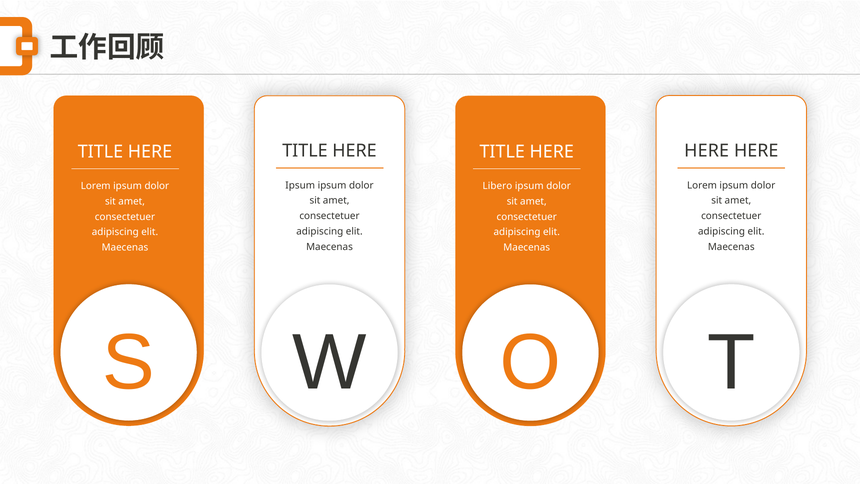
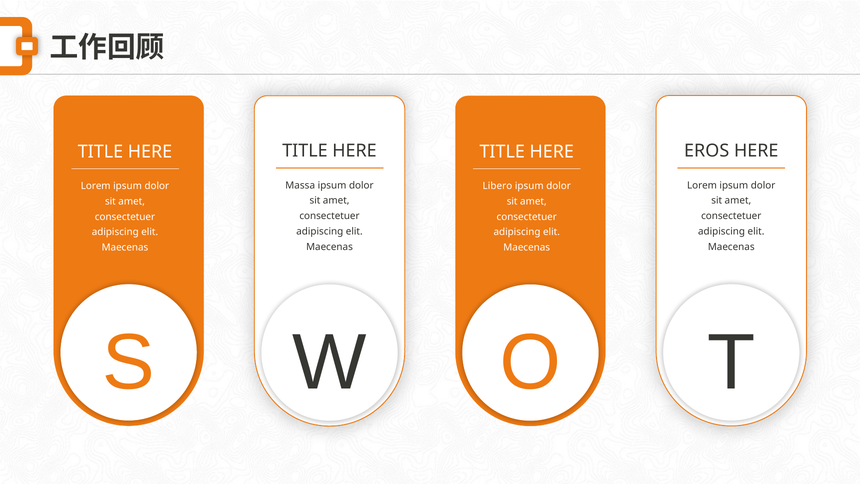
HERE: HERE -> EROS (707, 151)
Ipsum: Ipsum -> Massa (300, 185)
